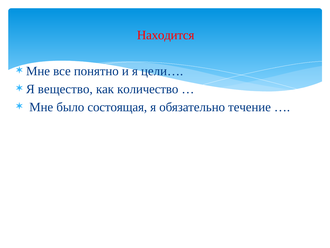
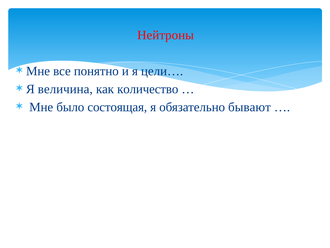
Находится: Находится -> Нейтроны (166, 35)
вещество: вещество -> величина (65, 89)
течение: течение -> бывают (249, 107)
